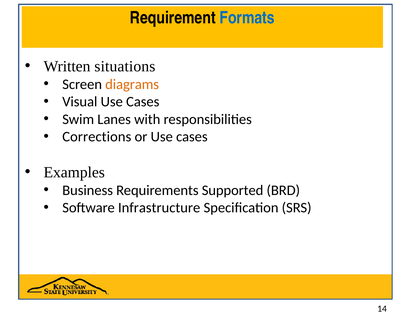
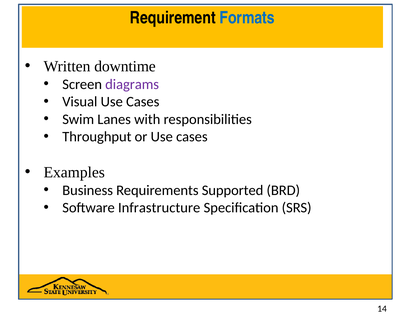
situations: situations -> downtime (125, 66)
diagrams colour: orange -> purple (132, 84)
Corrections: Corrections -> Throughput (97, 136)
